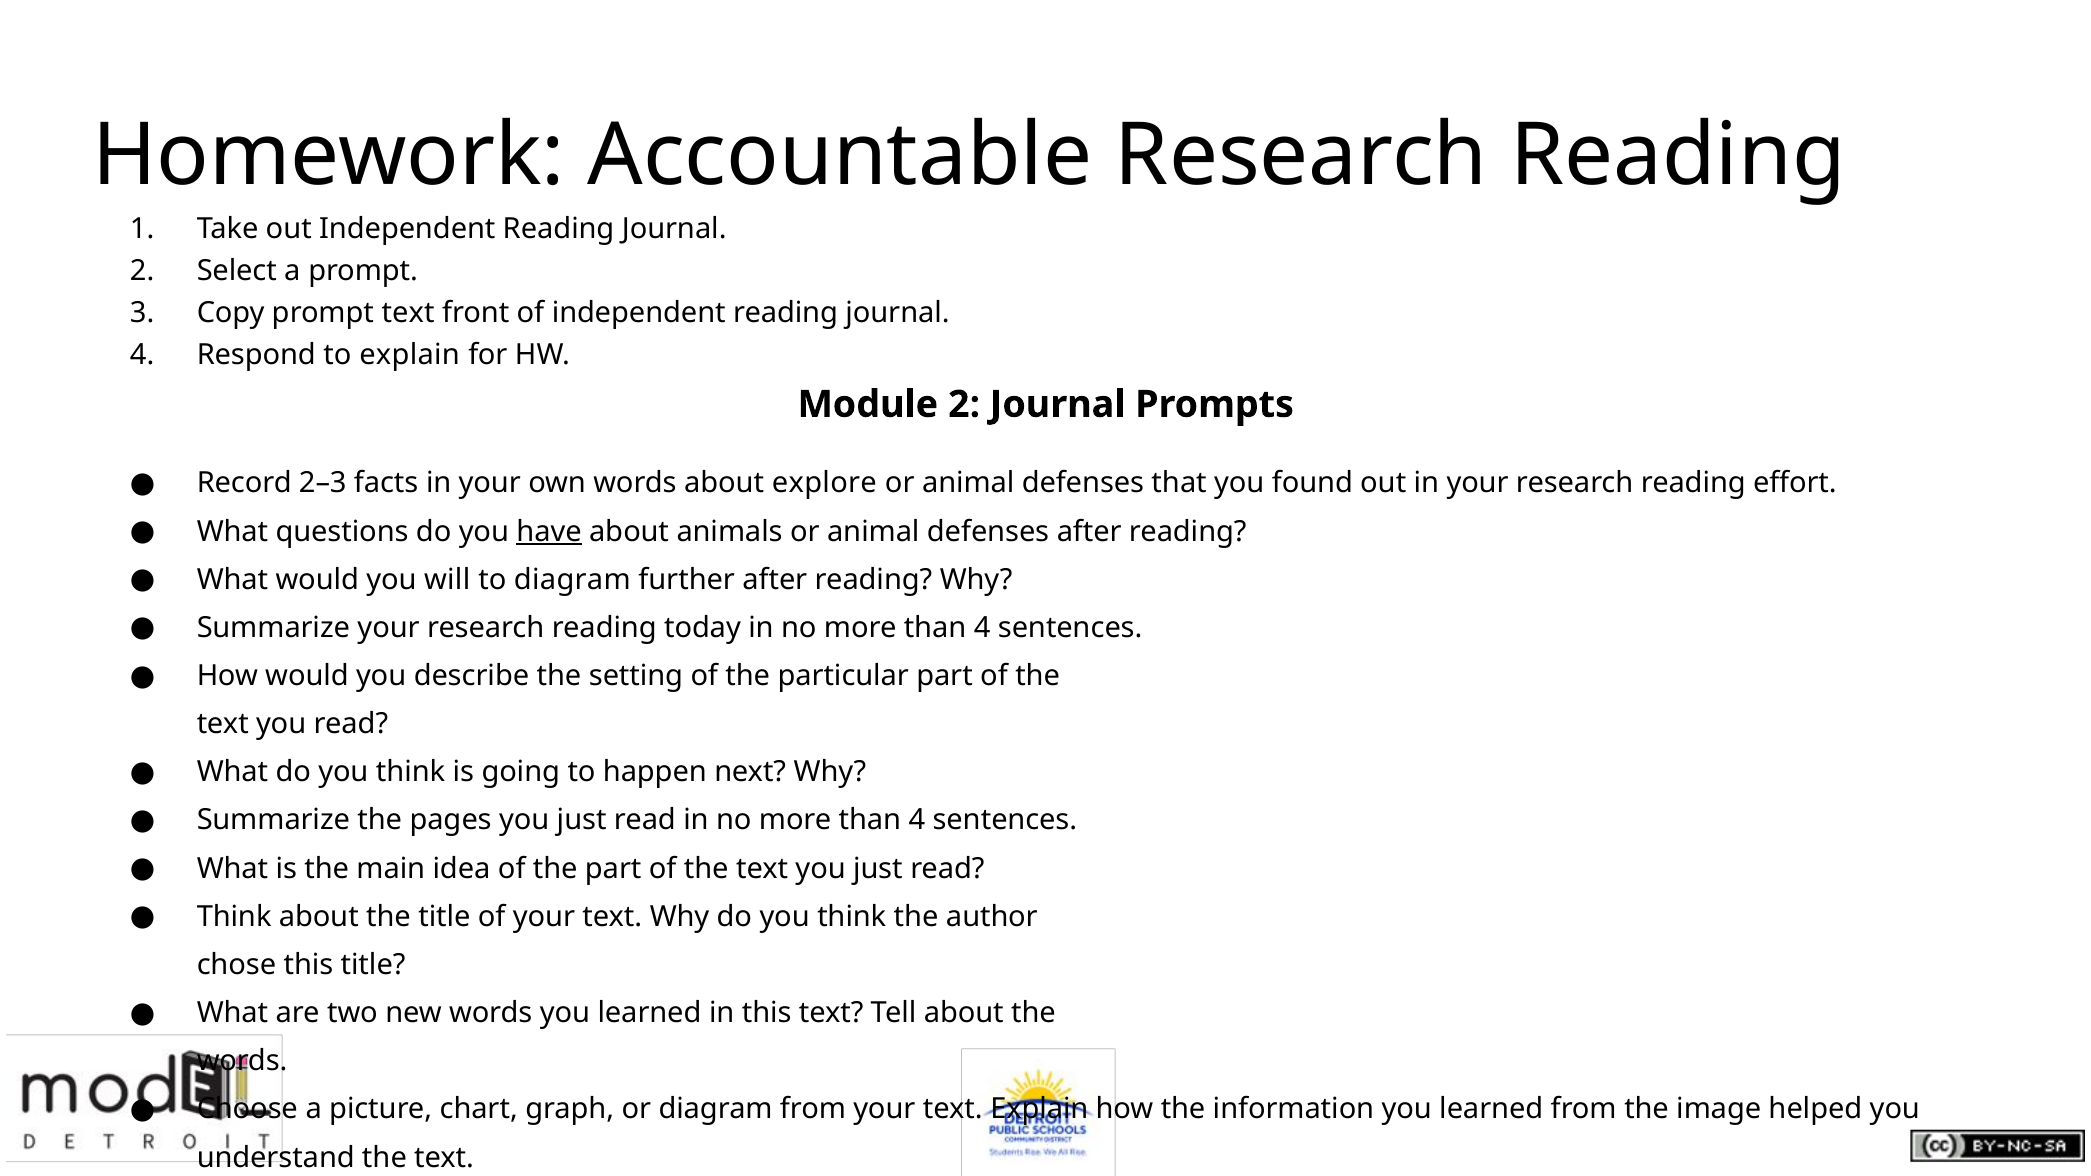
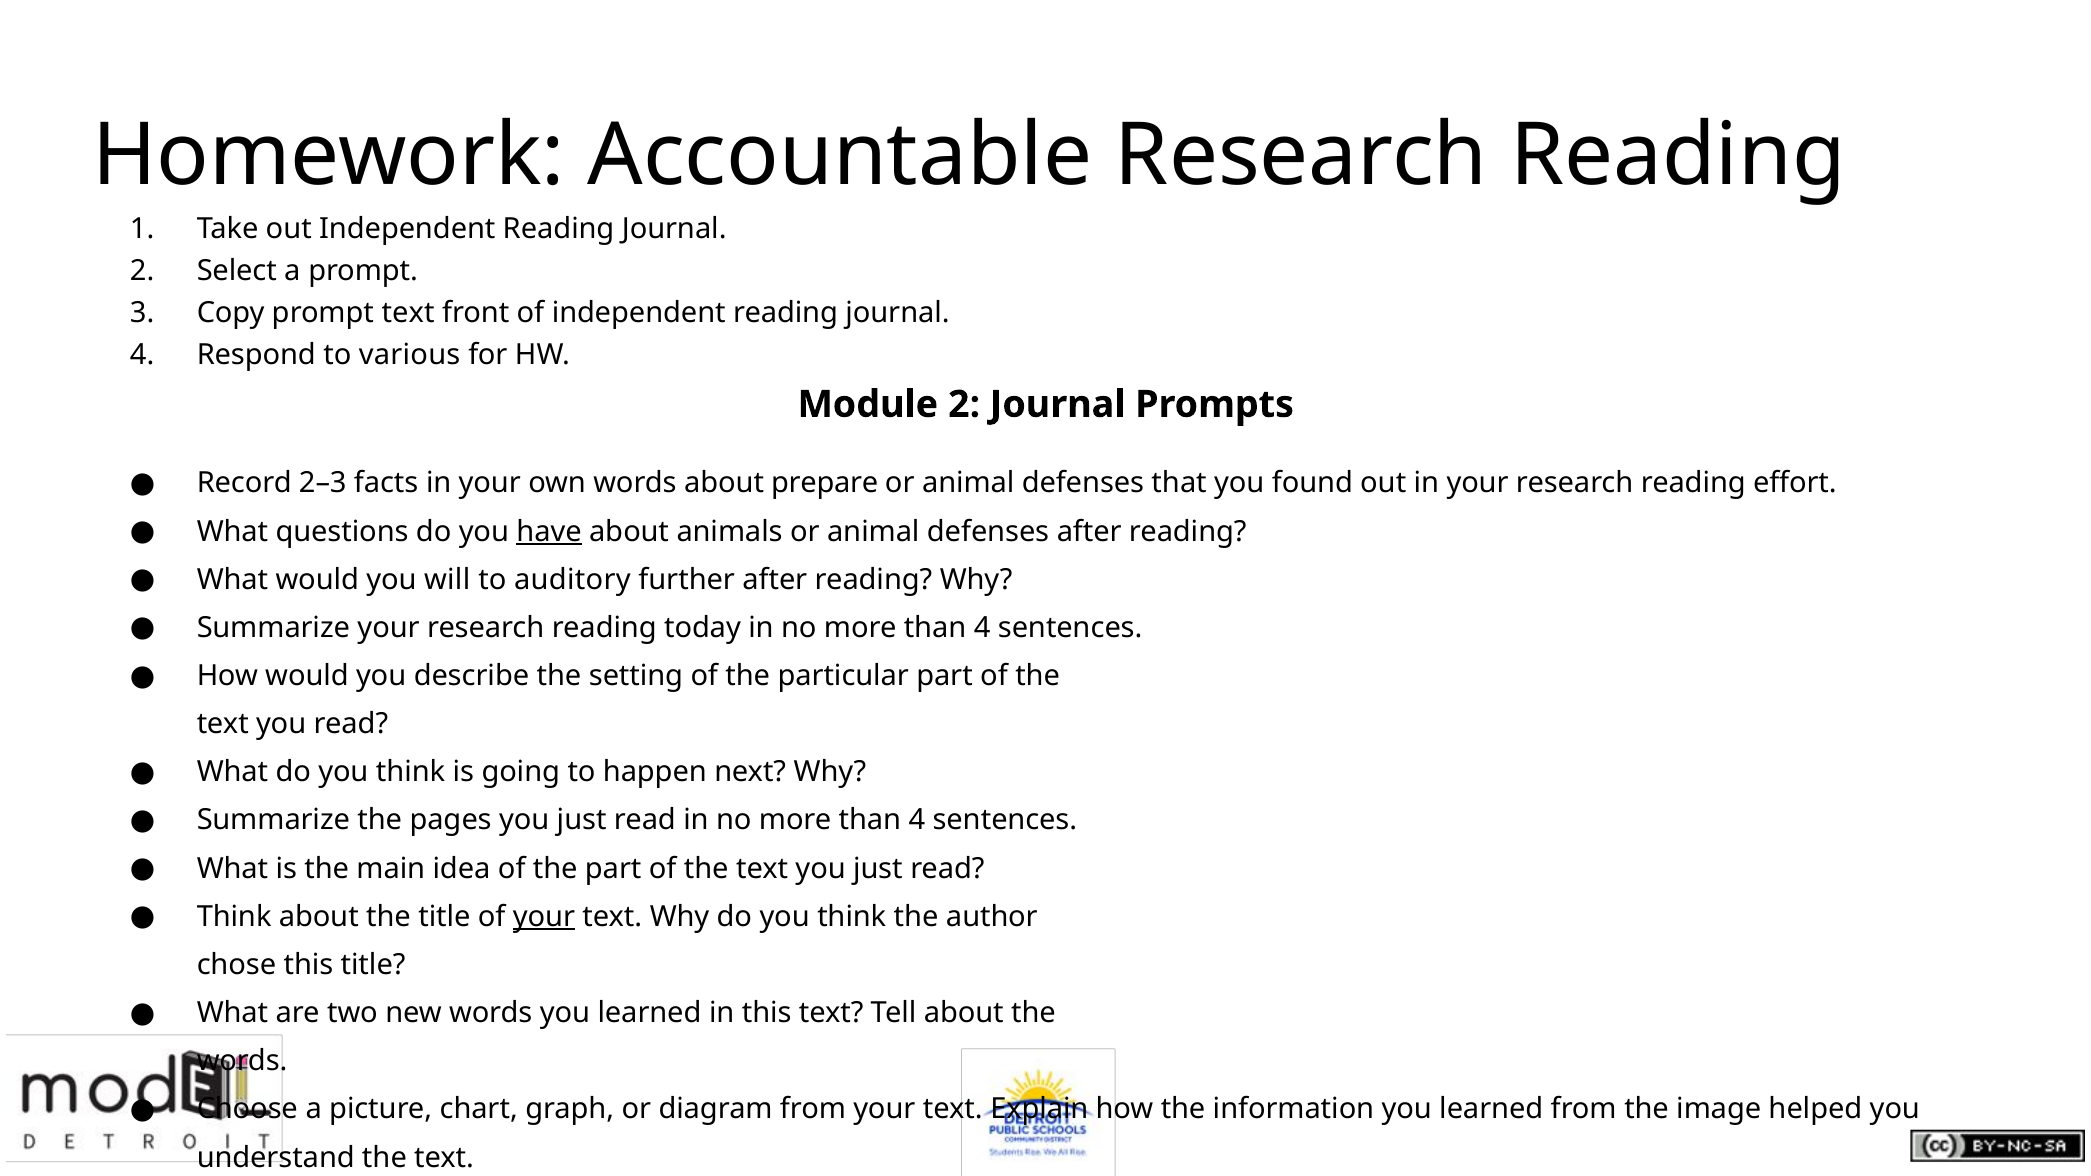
to explain: explain -> various (410, 355)
explore: explore -> prepare (825, 483)
to diagram: diagram -> auditory (572, 580)
your underline: none -> present (544, 917)
